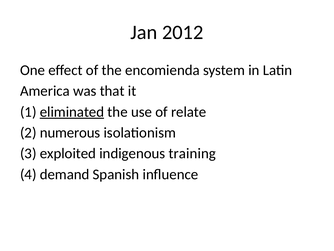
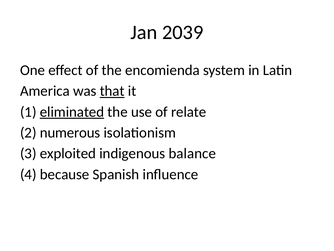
2012: 2012 -> 2039 (183, 32)
that underline: none -> present (112, 91)
training: training -> balance (192, 153)
demand: demand -> because (65, 174)
